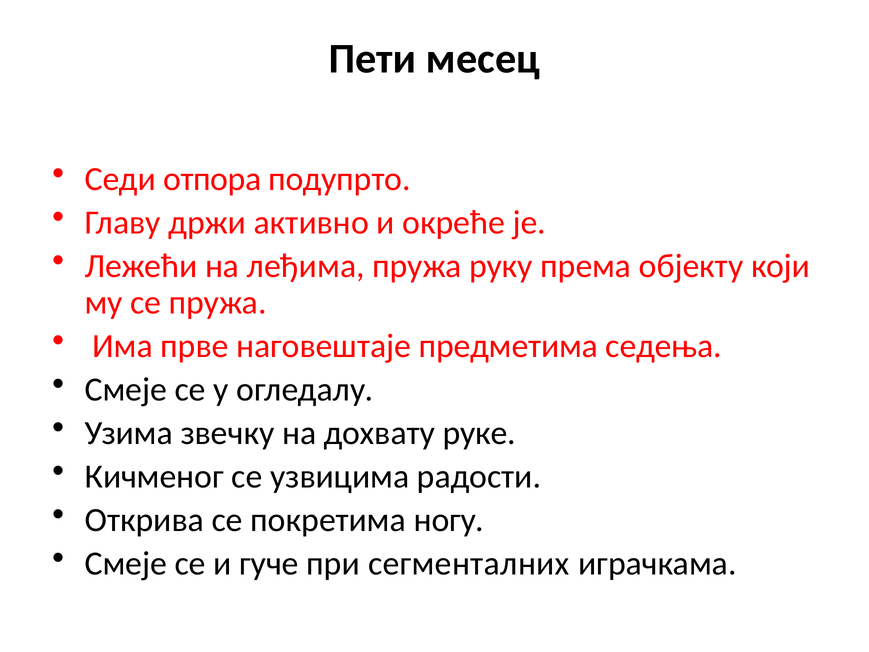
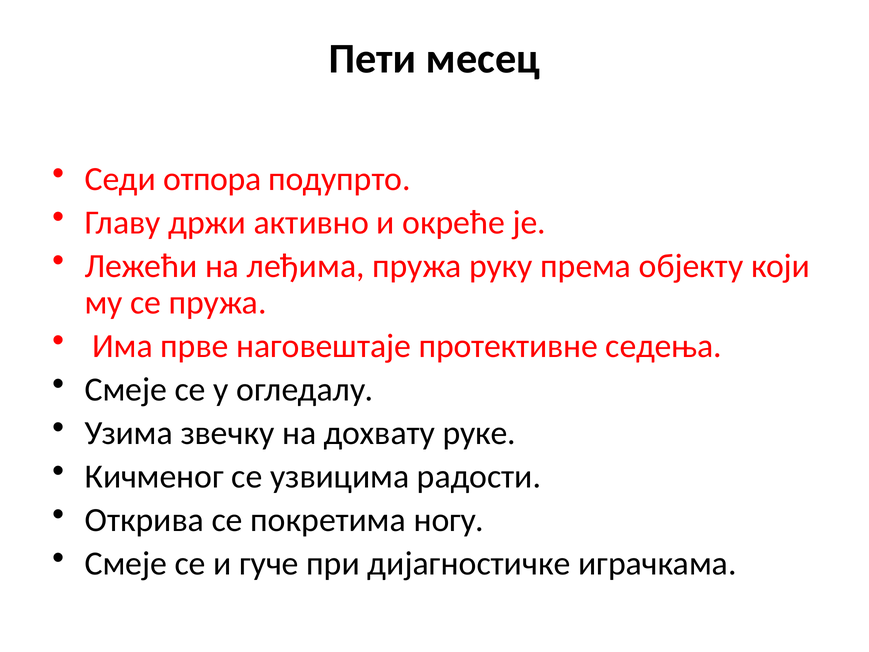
предметима: предметима -> протективне (508, 346)
сегменталних: сегменталних -> дијагностичке (469, 563)
